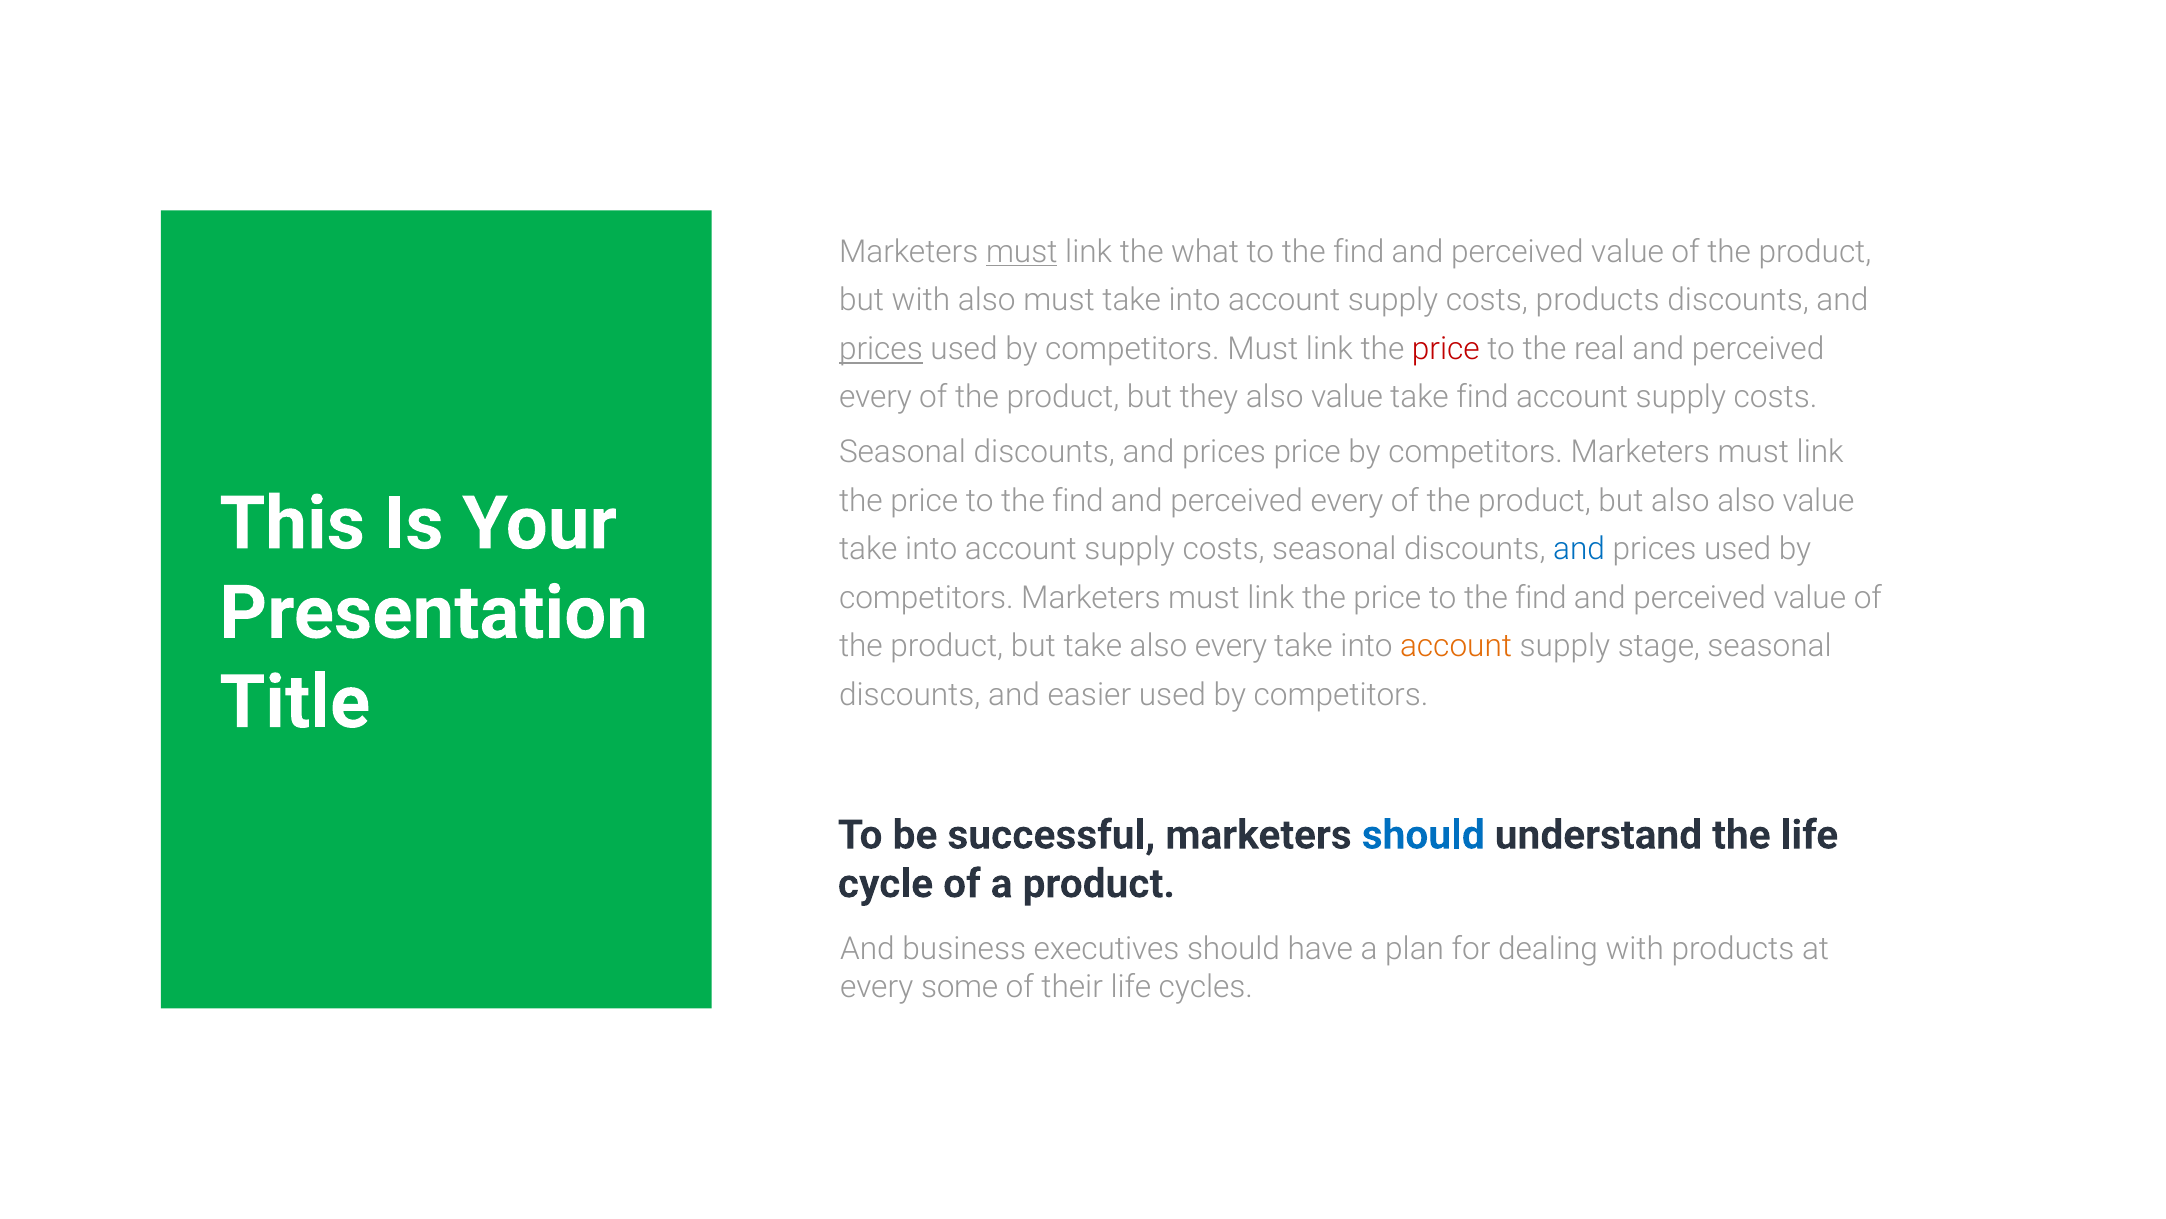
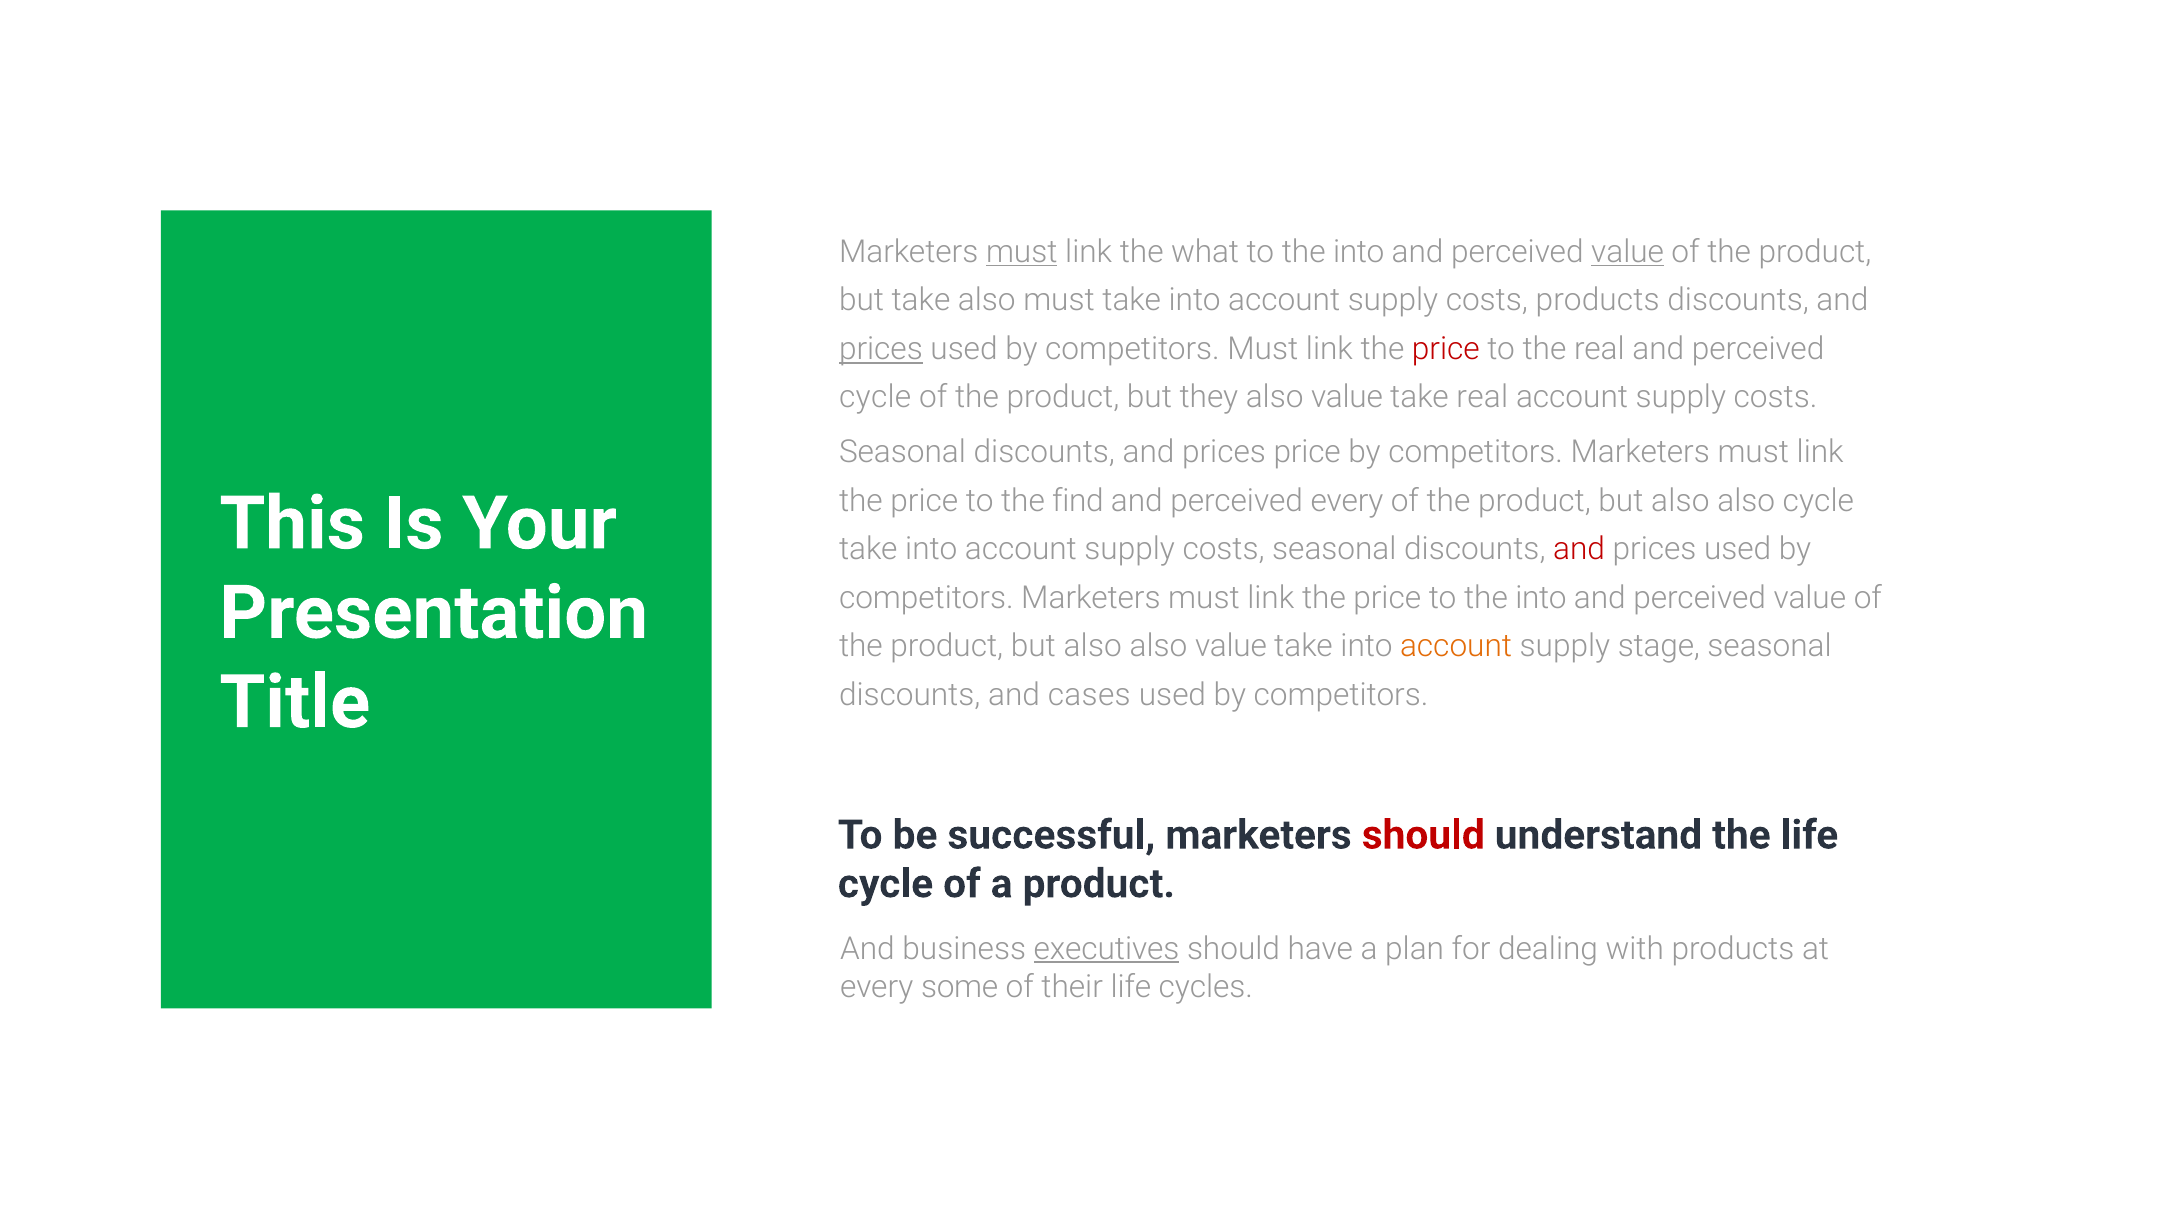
find: find -> into (1359, 252)
value underline: none -> present (1628, 252)
but with: with -> take (921, 300)
every: every -> cycle (875, 397)
take find: find -> real (1482, 397)
value: value -> cycle (1818, 501)
and colour: blue -> red (1579, 549)
find: find -> into (1541, 598)
take: take -> also (1093, 646)
every: every -> value (1231, 646)
easier: easier -> cases (1089, 695)
should colour: blue -> red (1423, 835)
executives underline: none -> present (1107, 949)
